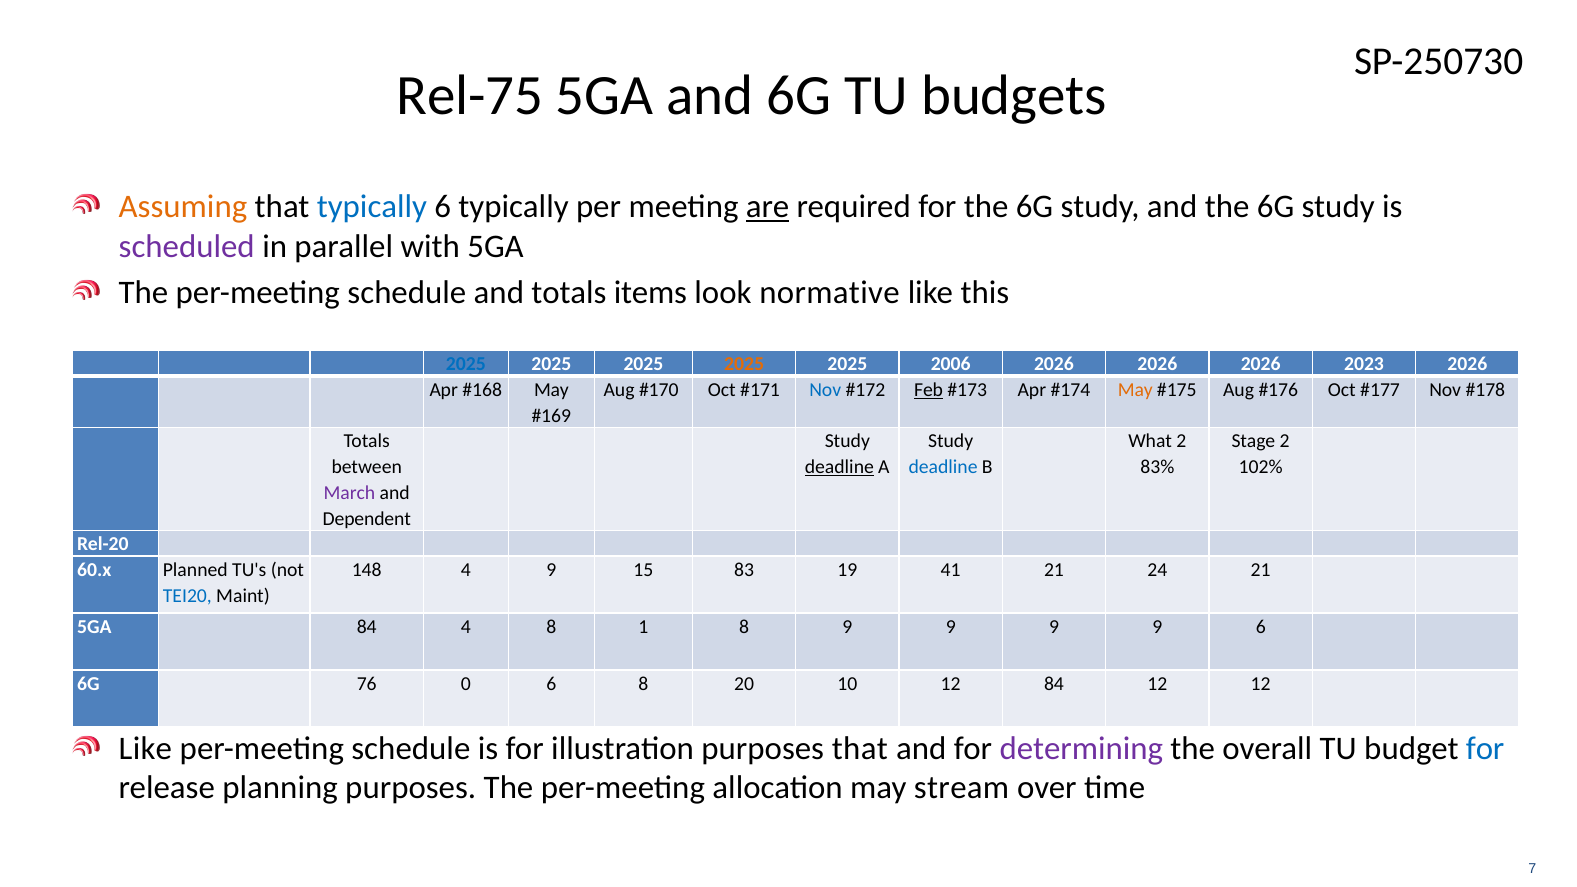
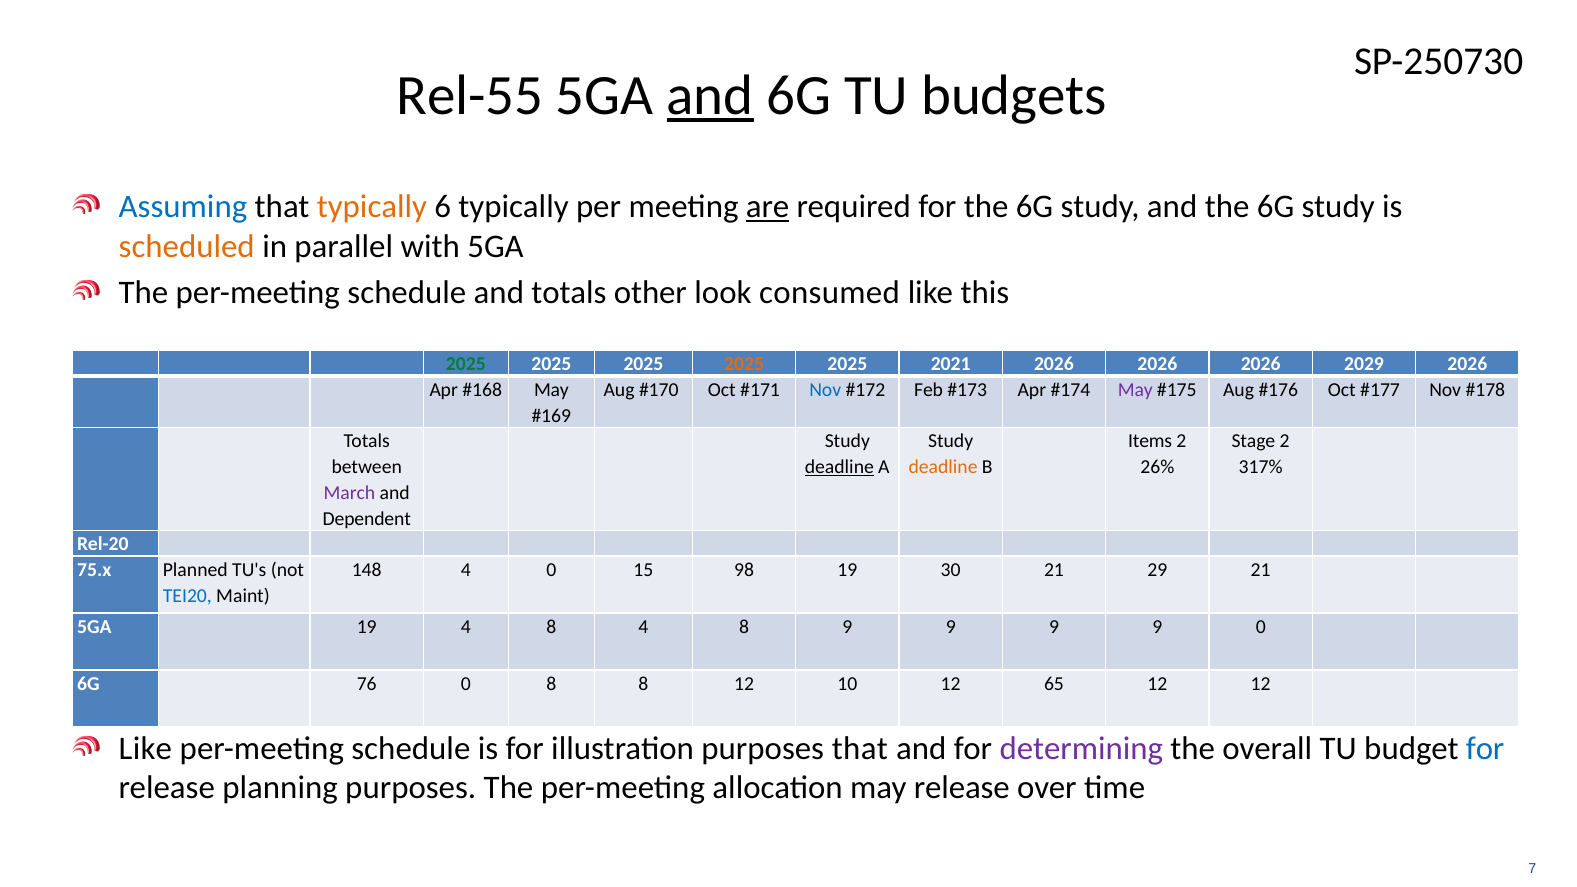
Rel-75: Rel-75 -> Rel-55 (470, 95)
and underline: none -> present (710, 95)
Assuming colour: orange -> blue (183, 207)
typically colour: blue -> orange (372, 207)
scheduled colour: purple -> orange (187, 246)
items: items -> other (650, 292)
normative: normative -> consumed (830, 292)
2025 colour: blue -> green (466, 364)
2006: 2006 -> 2021 (951, 364)
2023: 2023 -> 2029 (1364, 364)
Feb underline: present -> none (929, 390)
May colour: orange -> purple (1135, 390)
What: What -> Items (1150, 441)
deadline colour: blue -> orange (943, 467)
83%: 83% -> 26% (1157, 467)
102%: 102% -> 317% (1261, 467)
60.x: 60.x -> 75.x (94, 570)
4 9: 9 -> 0 (551, 570)
83: 83 -> 98 (744, 570)
41: 41 -> 30 (951, 570)
24: 24 -> 29 (1157, 570)
5GA 84: 84 -> 19 (367, 627)
8 1: 1 -> 4 (643, 627)
9 6: 6 -> 0 (1261, 627)
0 6: 6 -> 8 (551, 684)
8 20: 20 -> 12 (744, 684)
12 84: 84 -> 65 (1054, 684)
may stream: stream -> release (962, 788)
